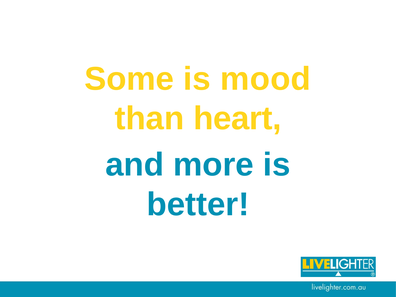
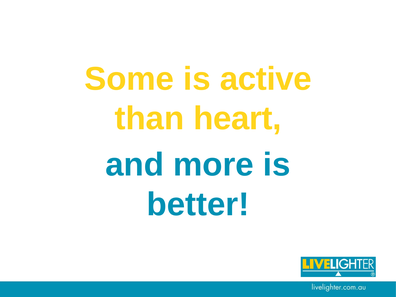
mood: mood -> active (266, 79)
